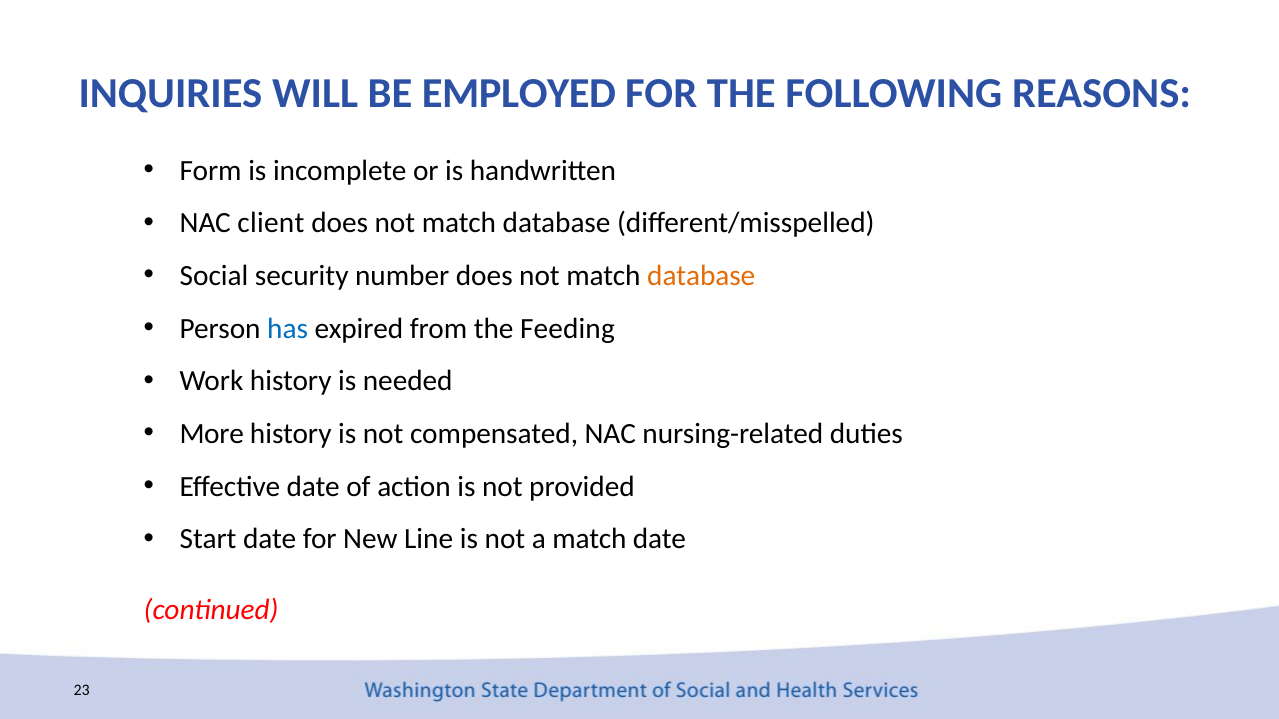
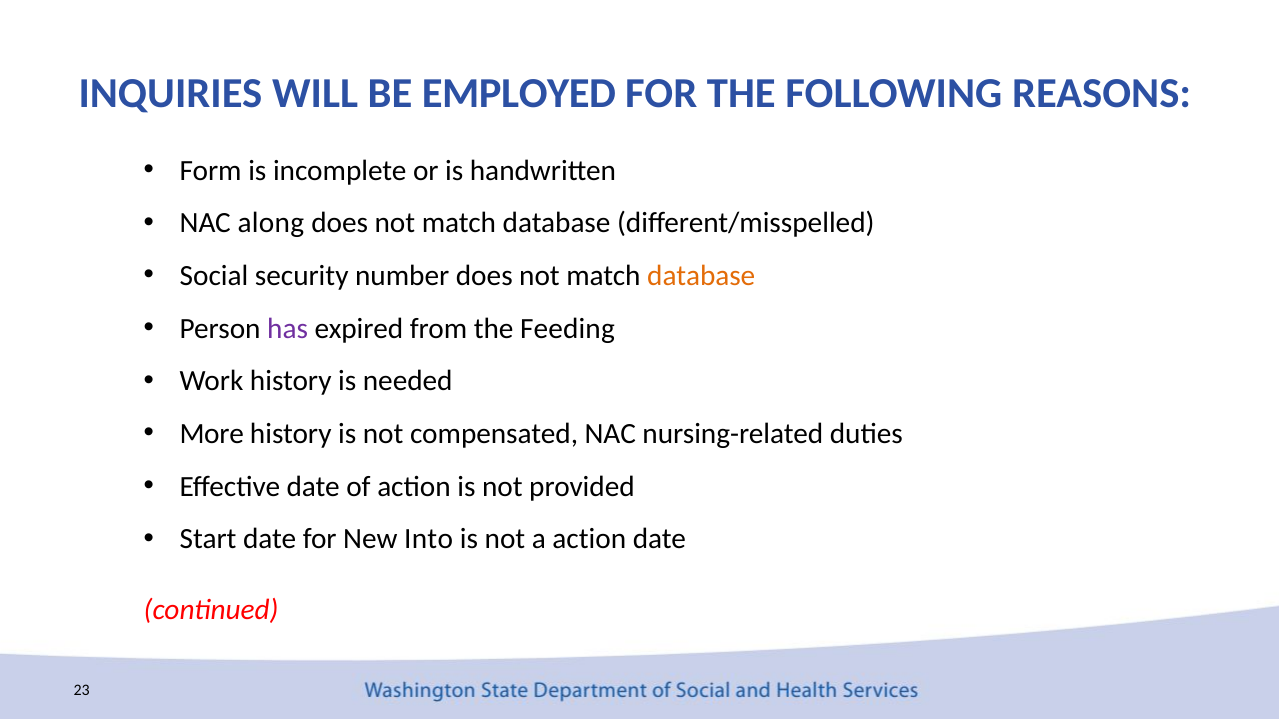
client: client -> along (271, 223)
has colour: blue -> purple (288, 329)
Line: Line -> Into (429, 540)
a match: match -> action (589, 540)
